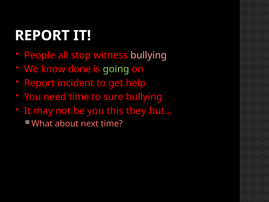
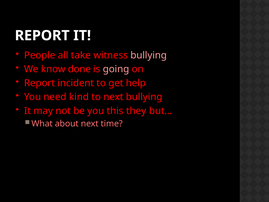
stop: stop -> take (81, 55)
going colour: light green -> pink (116, 69)
need time: time -> kind (79, 97)
to sure: sure -> next (113, 97)
